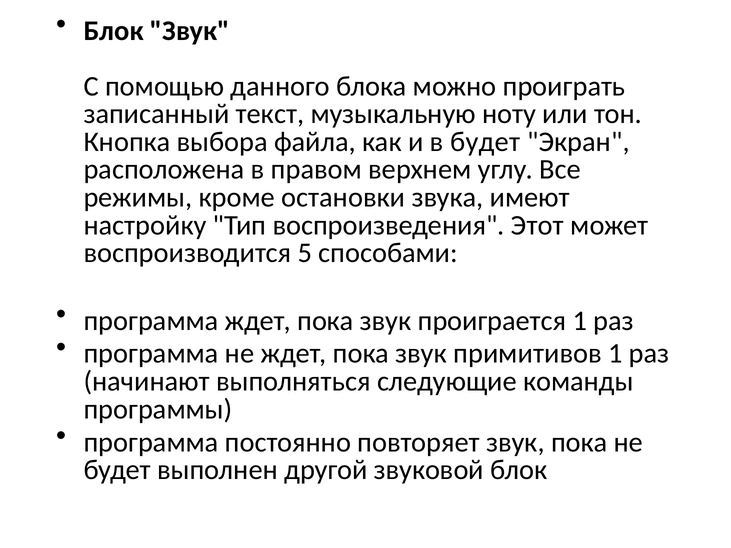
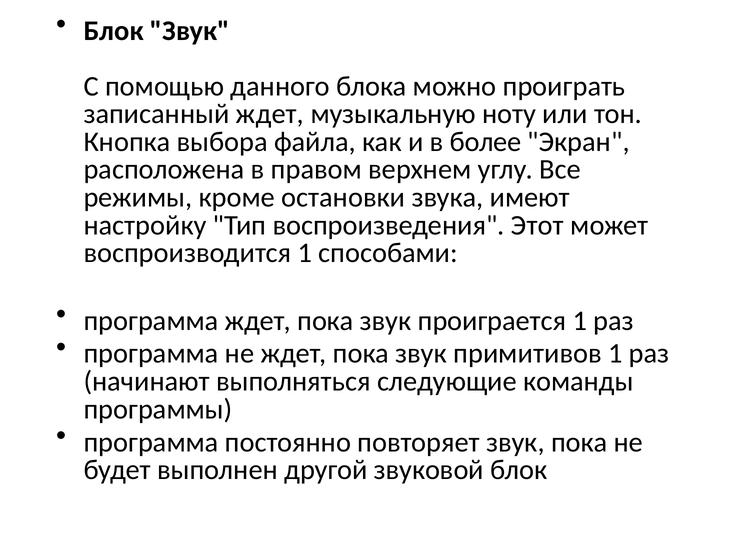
записанный текст: текст -> ждет (270, 114)
в будет: будет -> более (486, 142)
воспроизводится 5: 5 -> 1 (305, 253)
